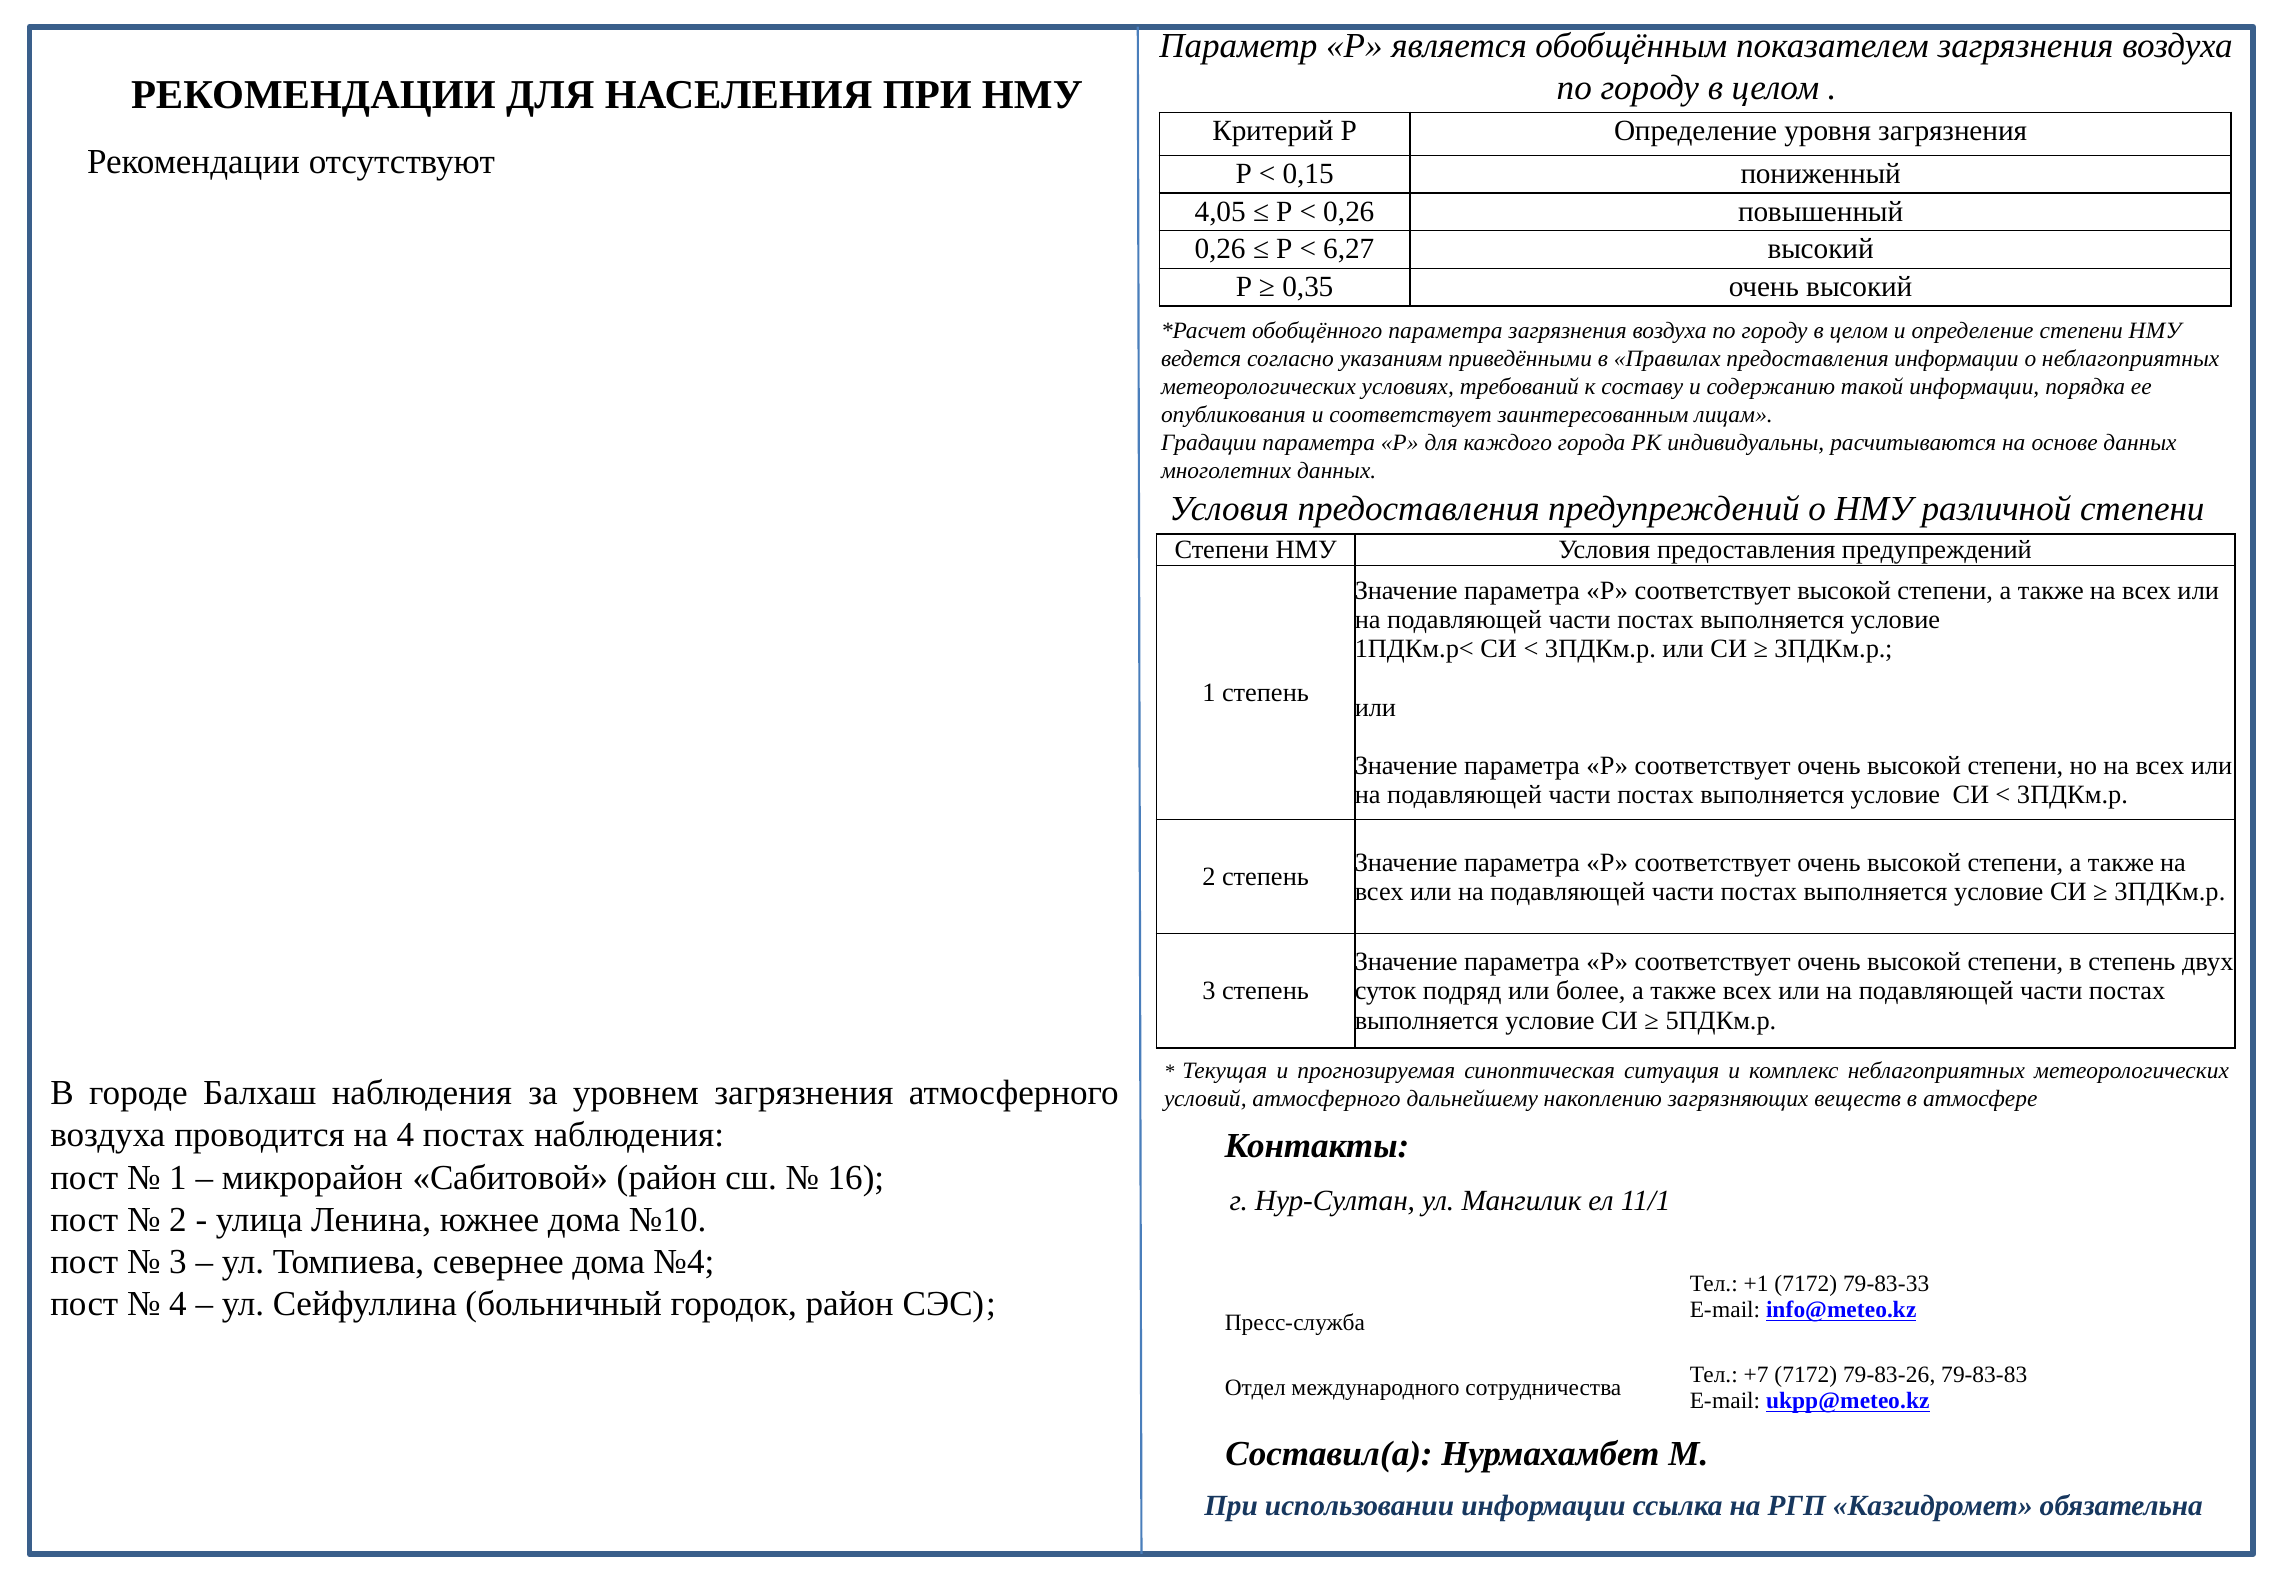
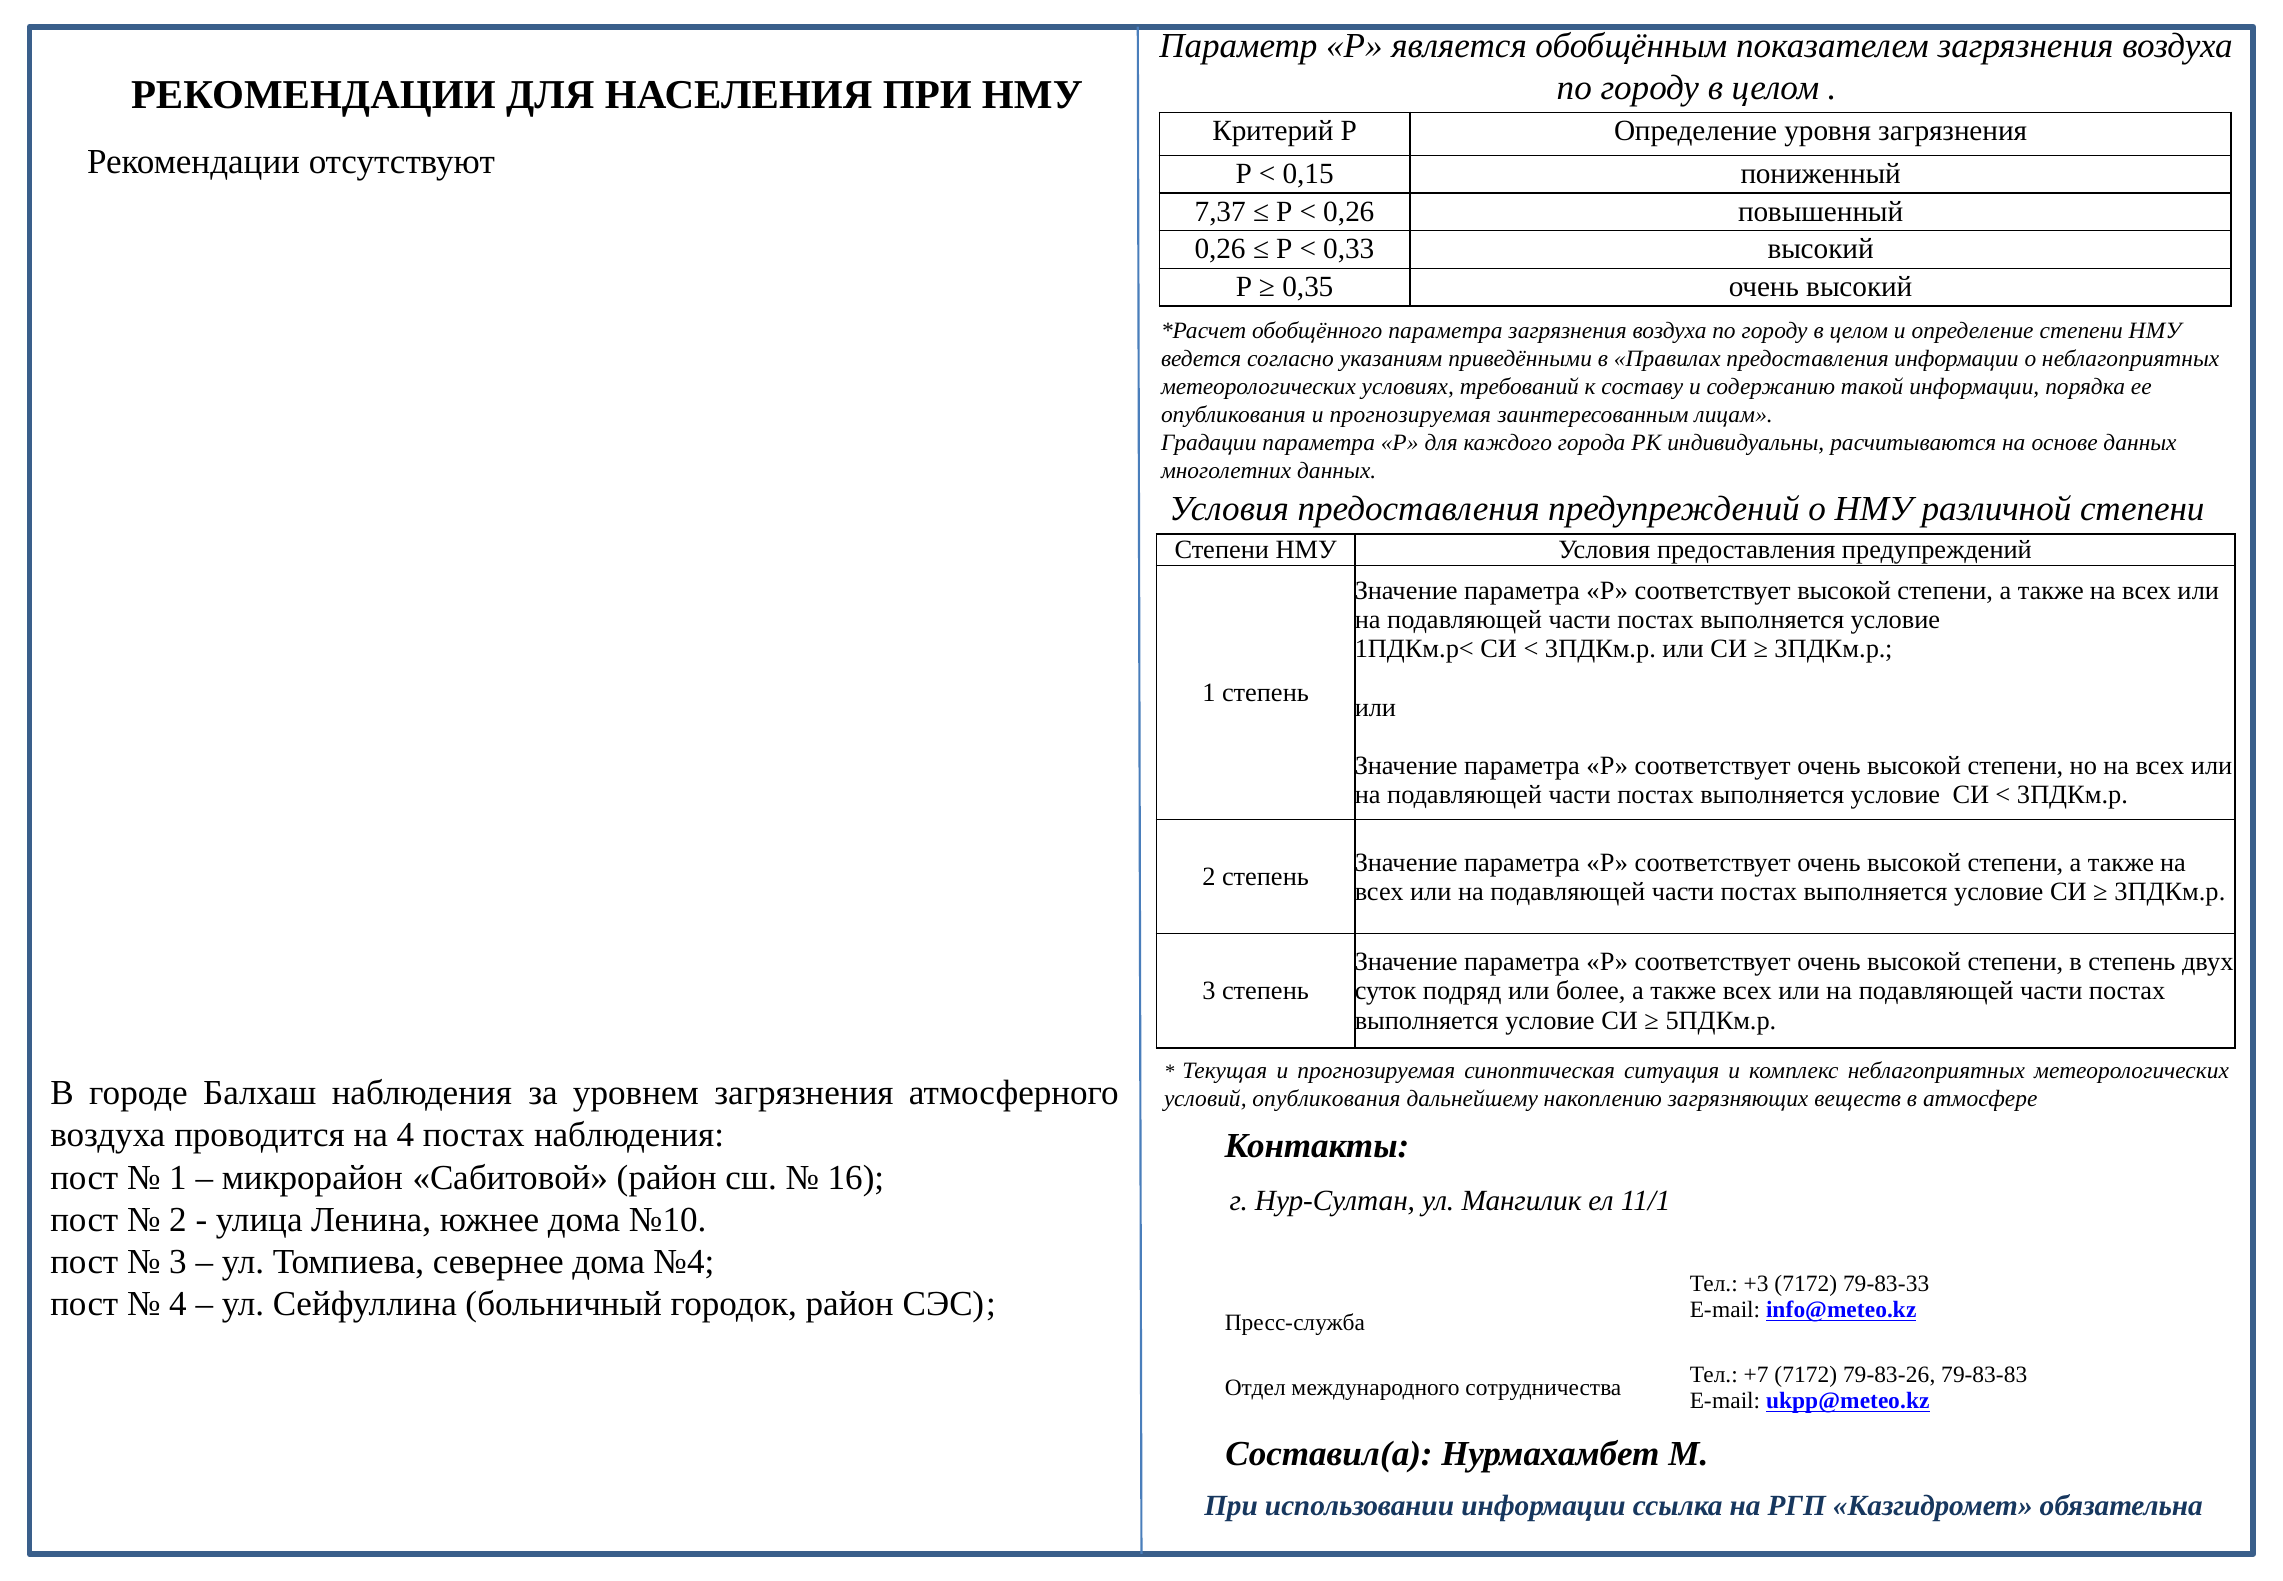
4,05: 4,05 -> 7,37 (1220, 212)
6,27: 6,27 -> 0,33 (1349, 249)
опубликования и соответствует: соответствует -> прогнозируемая (1410, 415)
условий атмосферного: атмосферного -> опубликования (1326, 1099)
+1: +1 -> +3 (1756, 1283)
